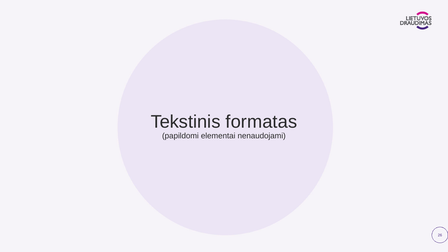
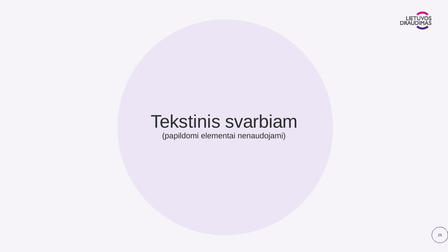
formatas: formatas -> svarbiam (261, 122)
